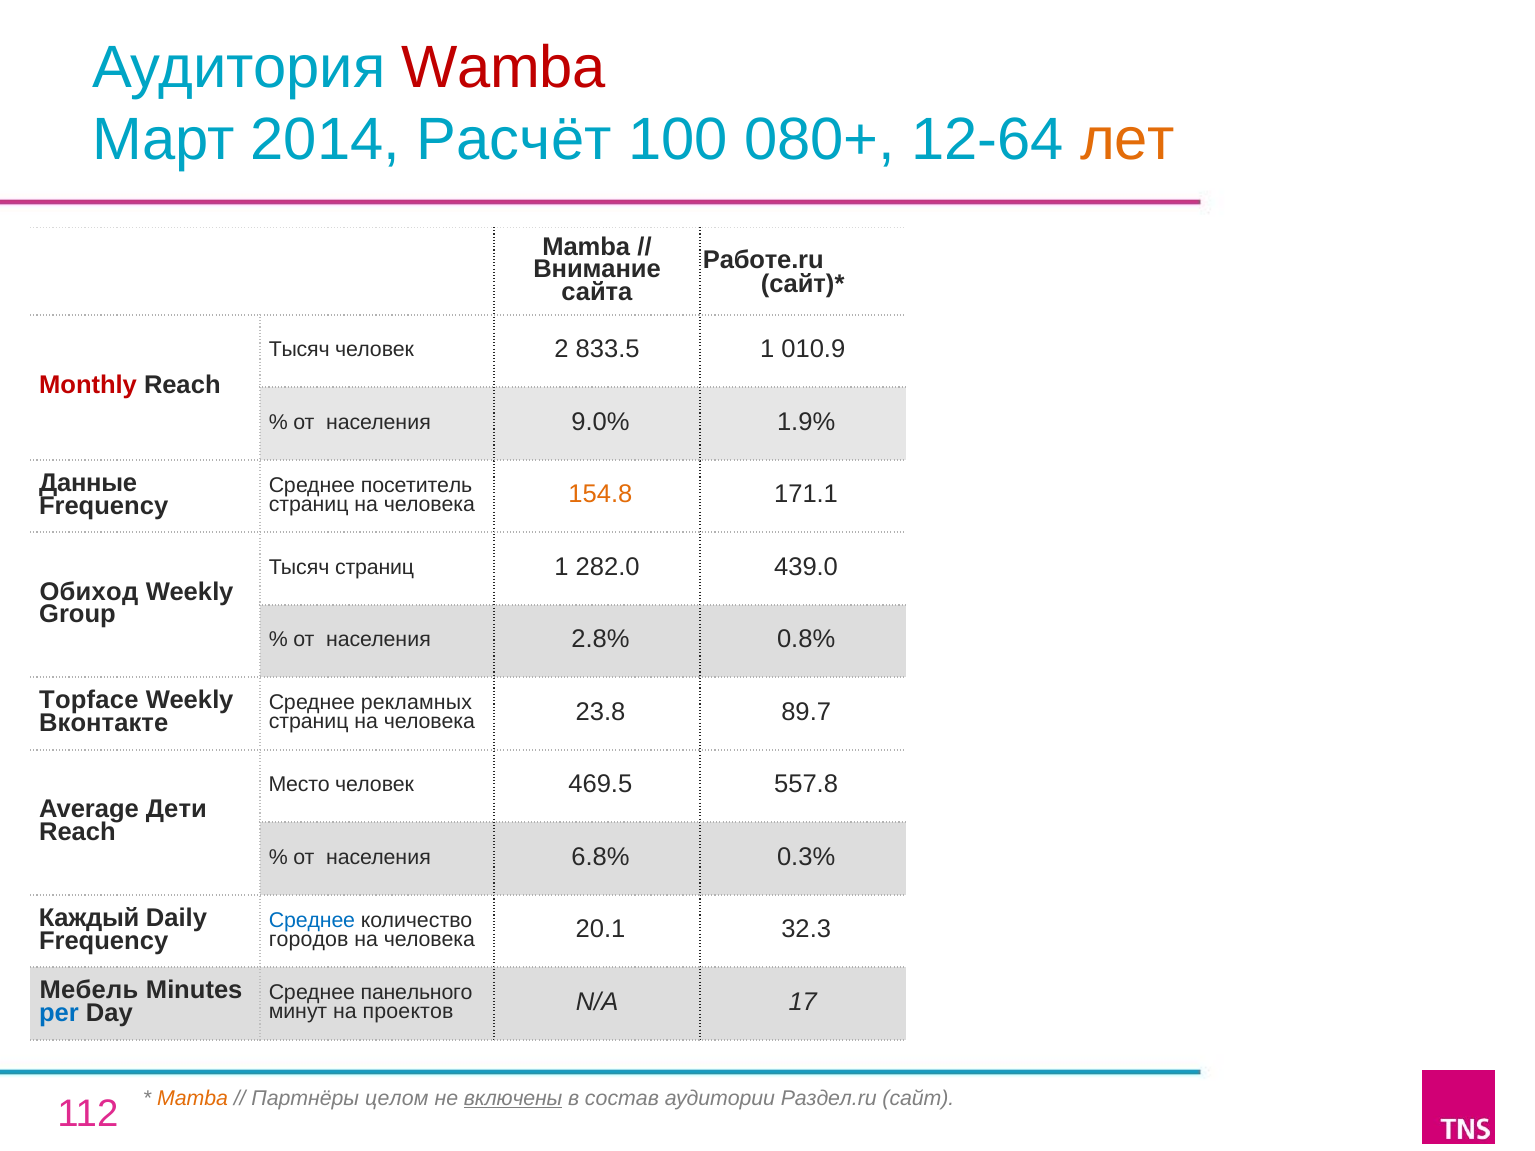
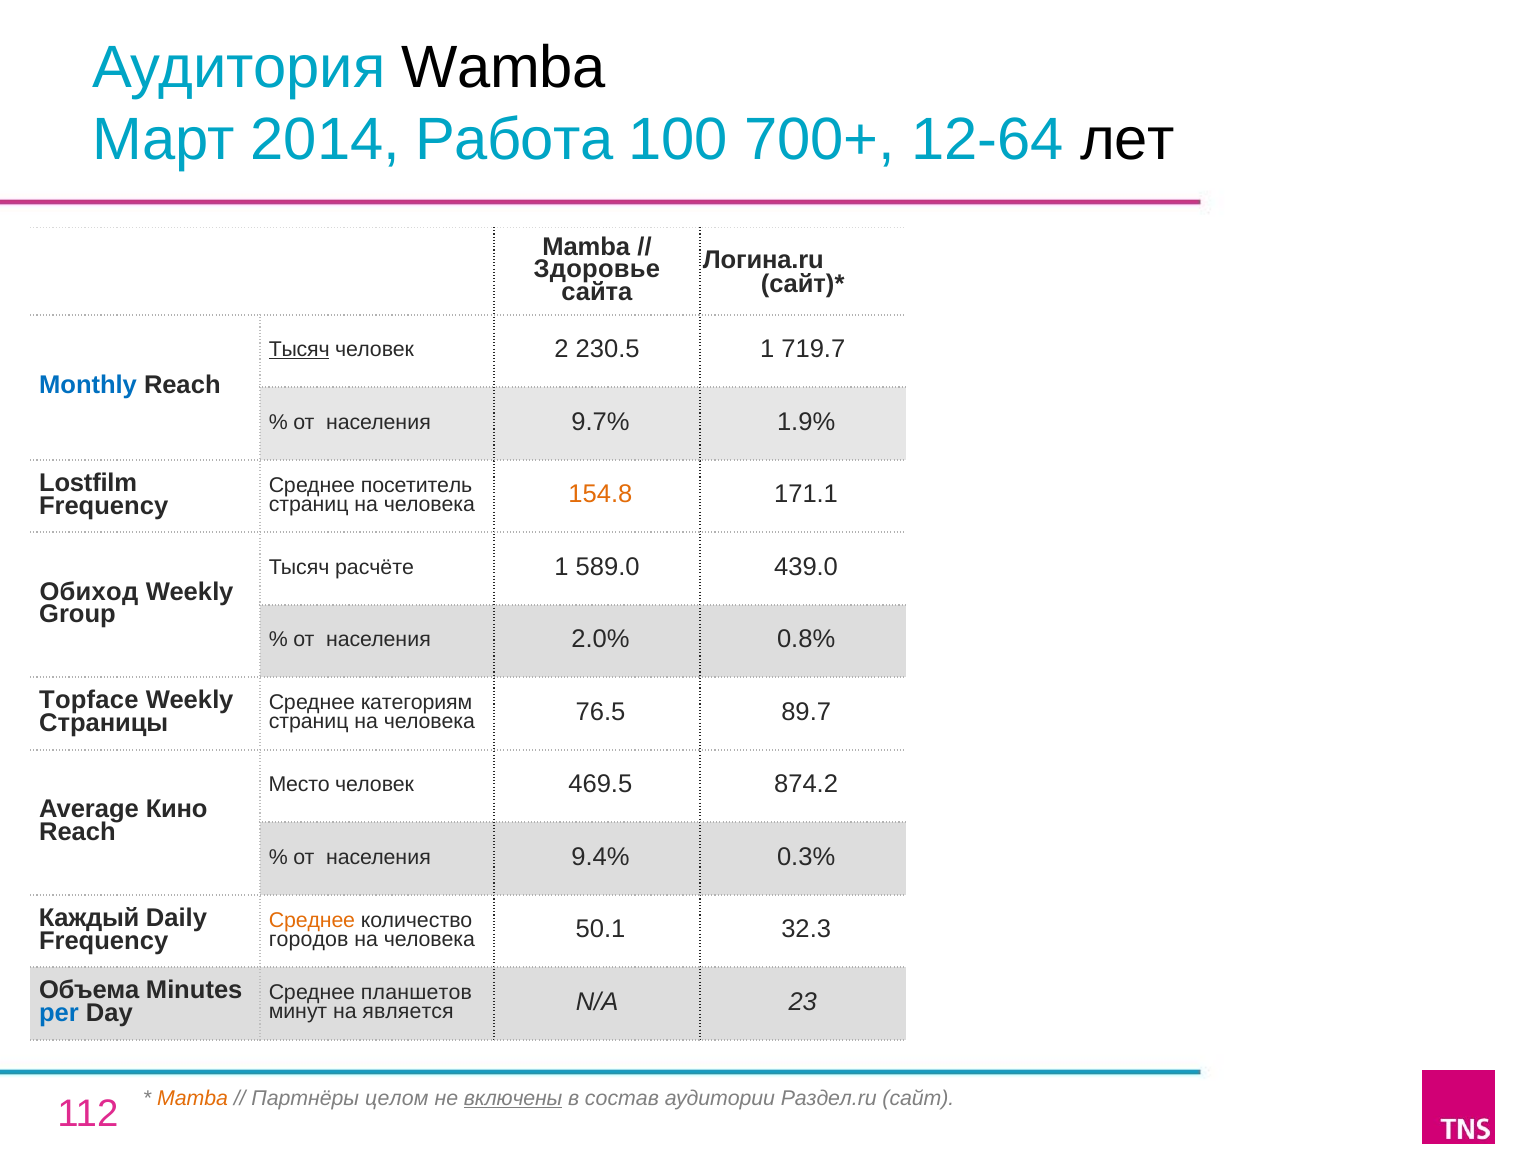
Wamba colour: red -> black (504, 68)
Расчёт: Расчёт -> Работа (514, 140)
080+: 080+ -> 700+ (820, 140)
лет colour: orange -> black (1127, 140)
Работе.ru: Работе.ru -> Логина.ru (763, 260)
Внимание: Внимание -> Здоровье (597, 270)
Тысяч underline: none -> present (299, 350)
833.5: 833.5 -> 230.5 (608, 349)
010.9: 010.9 -> 719.7 (813, 349)
Monthly colour: red -> blue (88, 386)
9.0%: 9.0% -> 9.7% (601, 422)
Данные: Данные -> Lostfilm (88, 483)
Тысяч страниц: страниц -> расчёте (375, 567)
282.0: 282.0 -> 589.0 (608, 567)
2.8%: 2.8% -> 2.0% (601, 639)
рекламных: рекламных -> категориям (417, 703)
Вконтакте: Вконтакте -> Страницы (104, 723)
23.8: 23.8 -> 76.5 (601, 712)
557.8: 557.8 -> 874.2 (806, 784)
Дети: Дети -> Кино (177, 809)
6.8%: 6.8% -> 9.4% (601, 857)
Среднее colour: blue -> orange (312, 920)
20.1: 20.1 -> 50.1 (601, 929)
Мебель: Мебель -> Объема (89, 991)
панельного: панельного -> планшетов (416, 993)
проектов: проектов -> является (408, 1012)
17: 17 -> 23 (803, 1002)
